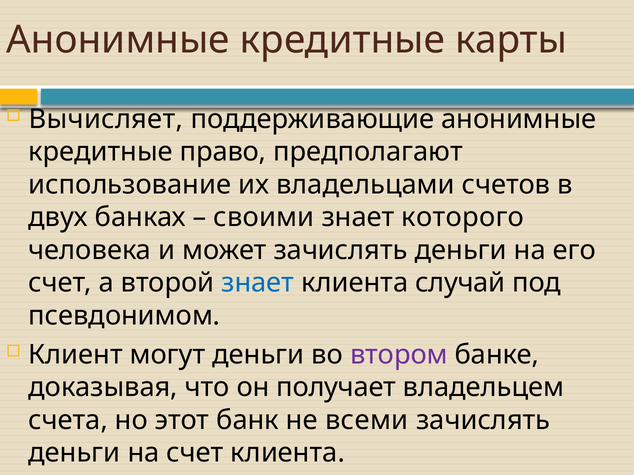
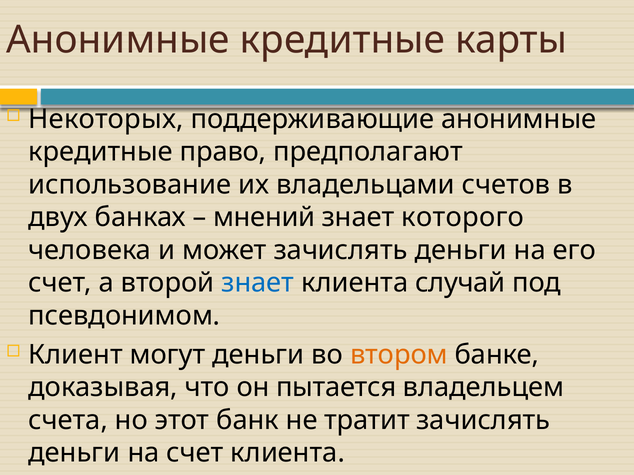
Вычисляет: Вычисляет -> Некоторых (106, 119)
своими: своими -> мнений (264, 218)
втором colour: purple -> orange (399, 355)
получает: получает -> пытается (336, 388)
всеми: всеми -> тратит (367, 420)
